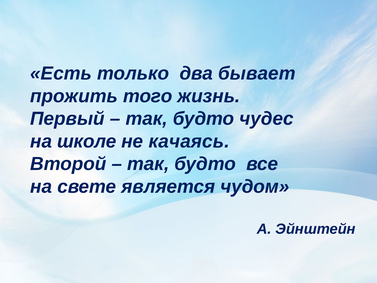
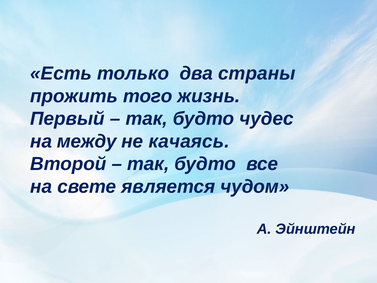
бывает: бывает -> страны (257, 73)
школе: школе -> между (87, 141)
